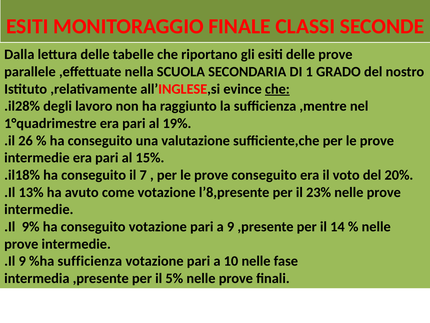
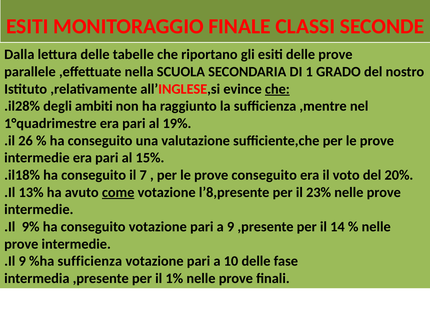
lavoro: lavoro -> ambiti (94, 106)
come underline: none -> present (118, 192)
10 nelle: nelle -> delle (256, 261)
5%: 5% -> 1% (174, 278)
